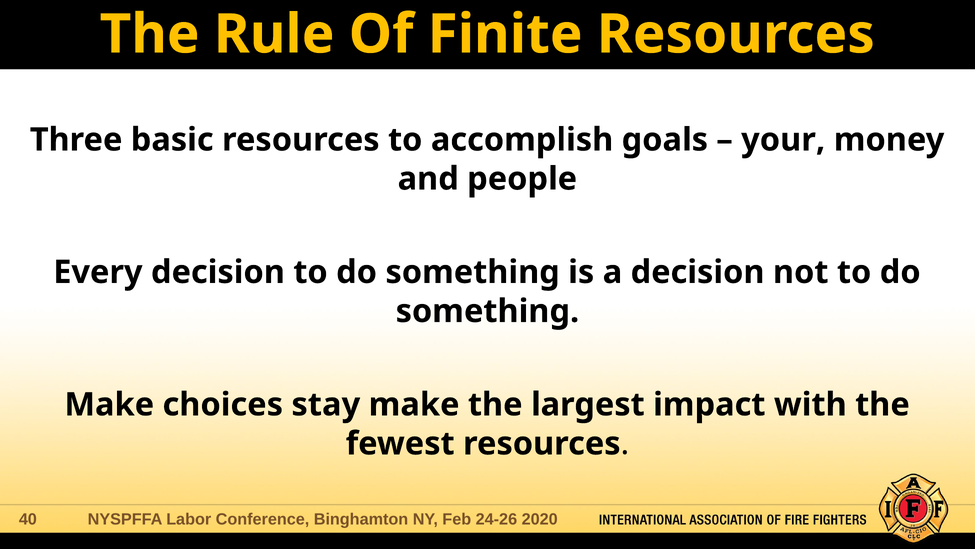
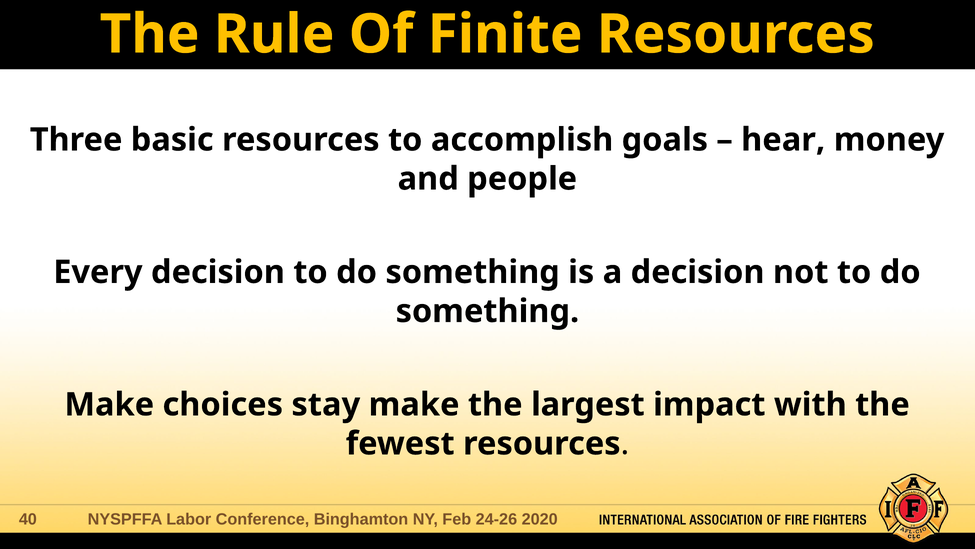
your: your -> hear (783, 140)
